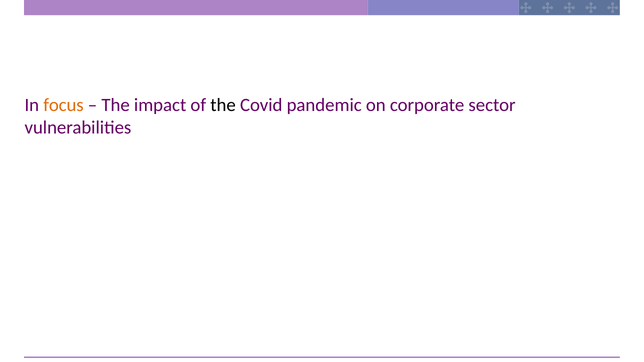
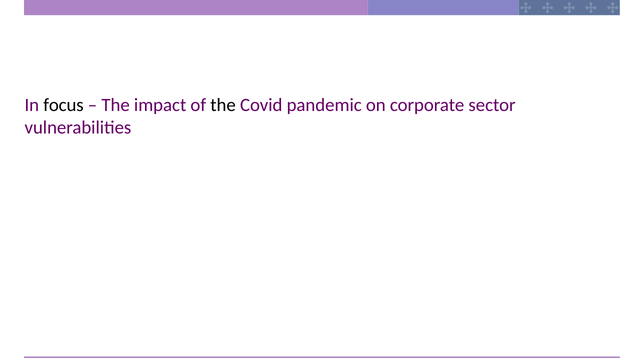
focus colour: orange -> black (63, 105)
